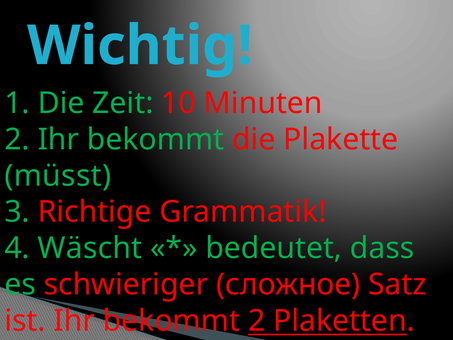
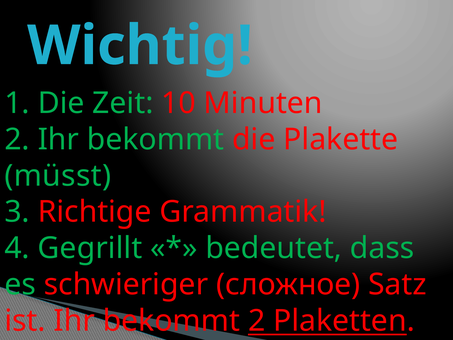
Wäscht: Wäscht -> Gegrillt (90, 248)
